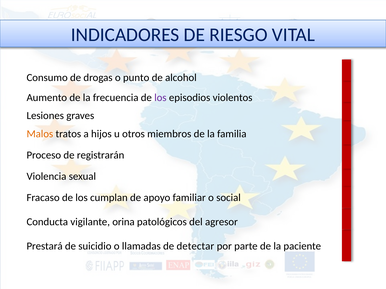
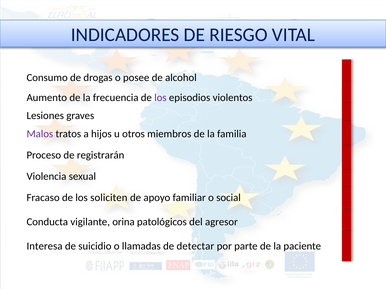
punto: punto -> posee (136, 78)
Malos colour: orange -> purple (40, 134)
cumplan: cumplan -> soliciten (109, 198)
Prestará: Prestará -> Interesa (45, 247)
